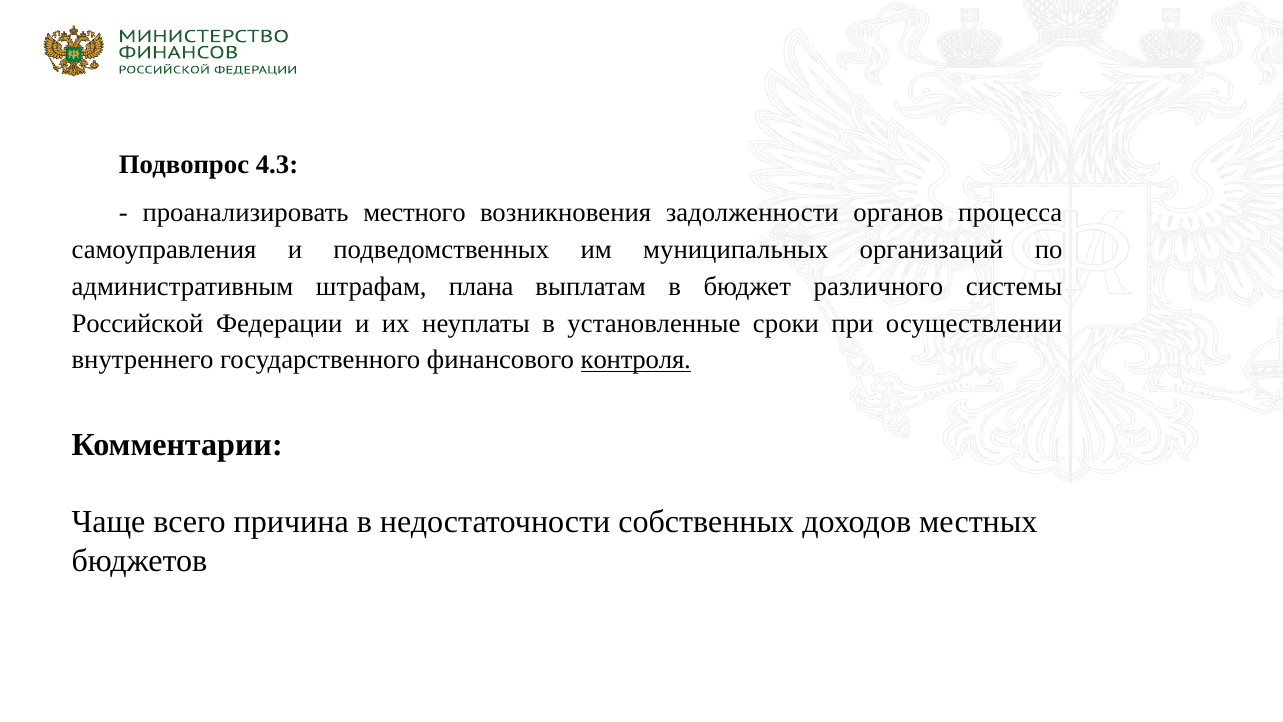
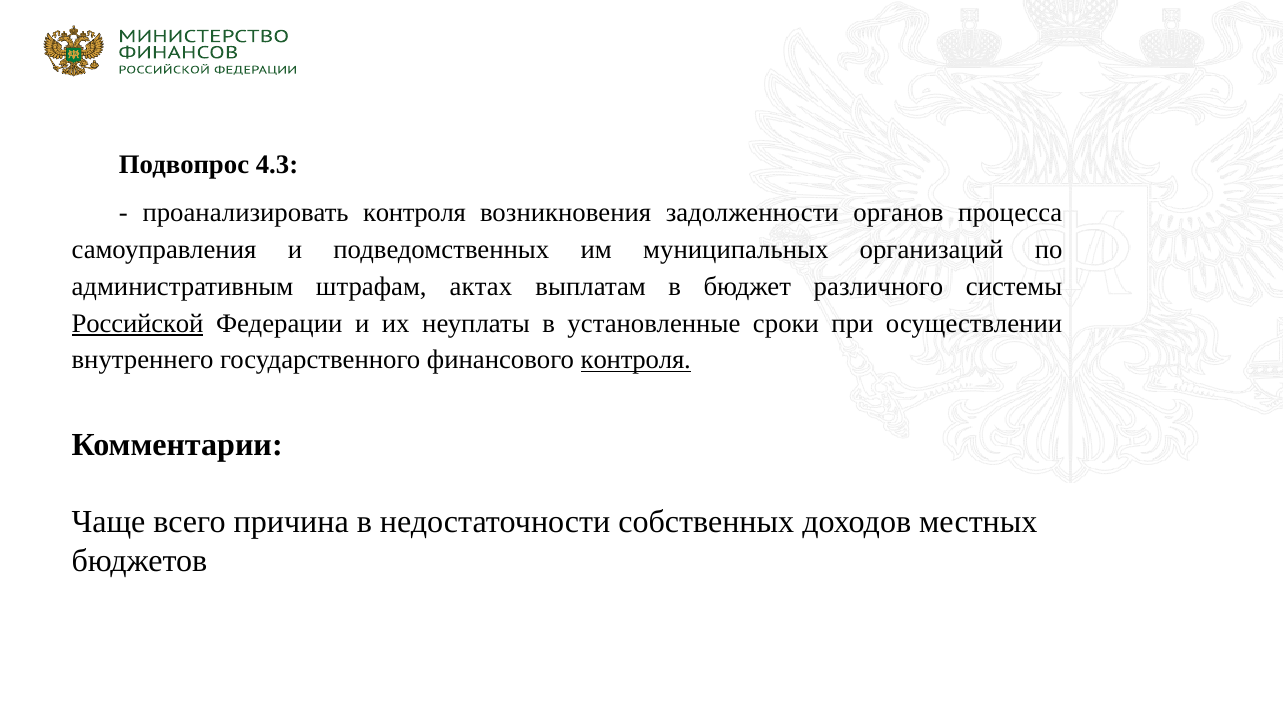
проанализировать местного: местного -> контроля (415, 212)
плана: плана -> актах (481, 286)
Российской underline: none -> present (138, 323)
